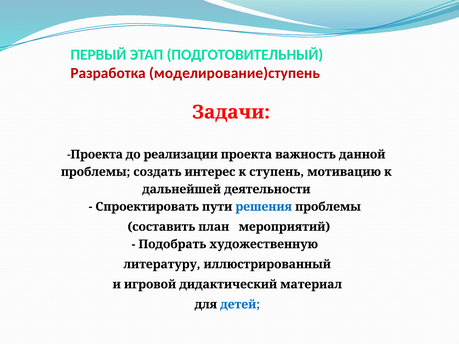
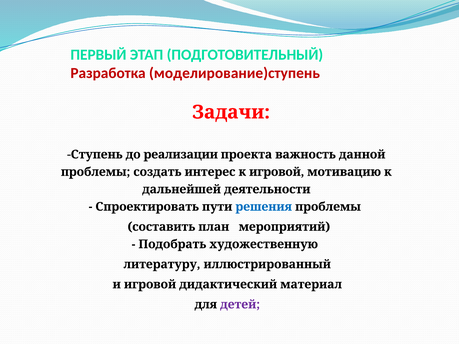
Проекта: Проекта -> Ступень (95, 155)
к ступень: ступень -> игровой (277, 172)
детей colour: blue -> purple (240, 305)
